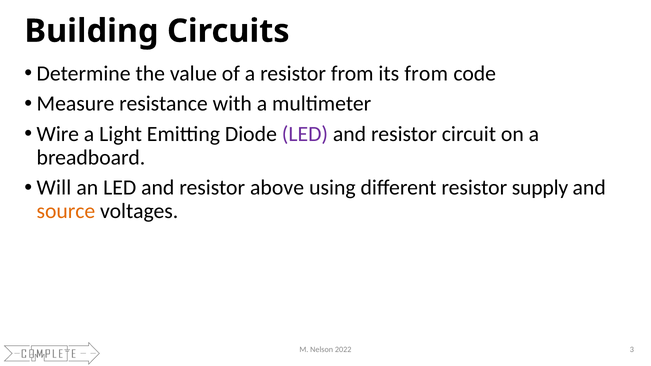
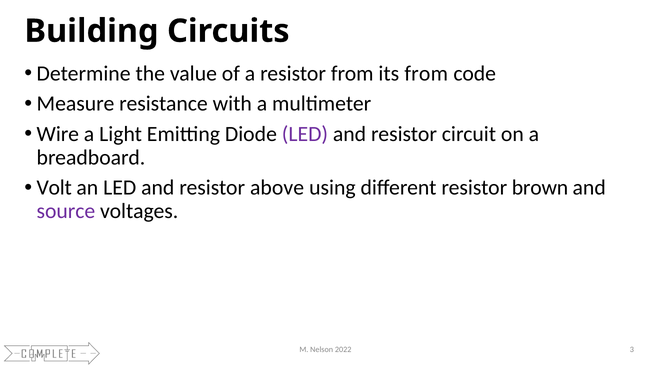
Will: Will -> Volt (54, 188)
supply: supply -> brown (540, 188)
source colour: orange -> purple (66, 211)
